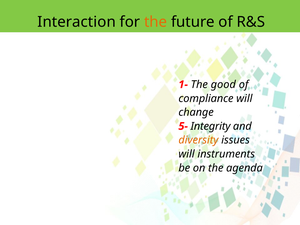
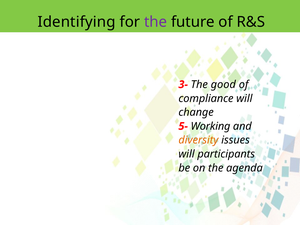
Interaction: Interaction -> Identifying (77, 22)
the colour: orange -> purple (156, 22)
1-: 1- -> 3- (183, 85)
Integrity: Integrity -> Working (211, 126)
instruments: instruments -> participants (226, 154)
